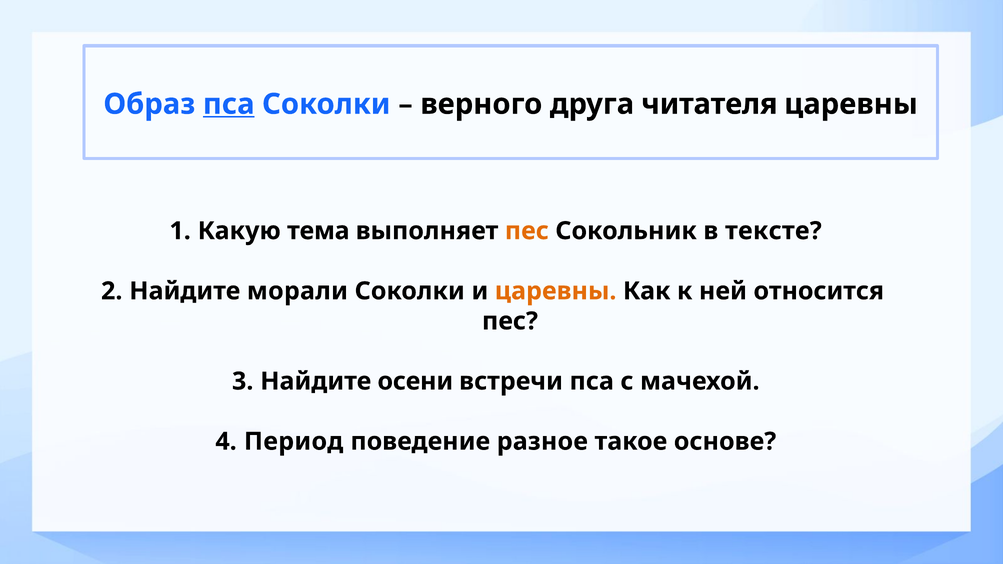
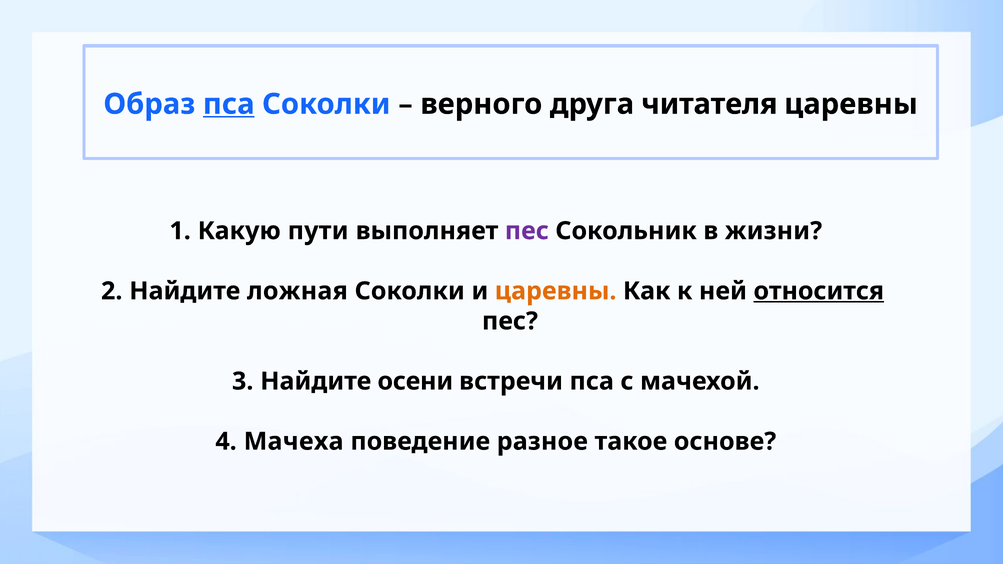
тема: тема -> пути (318, 231)
пес colour: orange -> purple (527, 231)
тексте: тексте -> жизни (773, 231)
морали: морали -> ложная (297, 291)
относится underline: none -> present (819, 291)
Период: Период -> Мачеха (294, 442)
